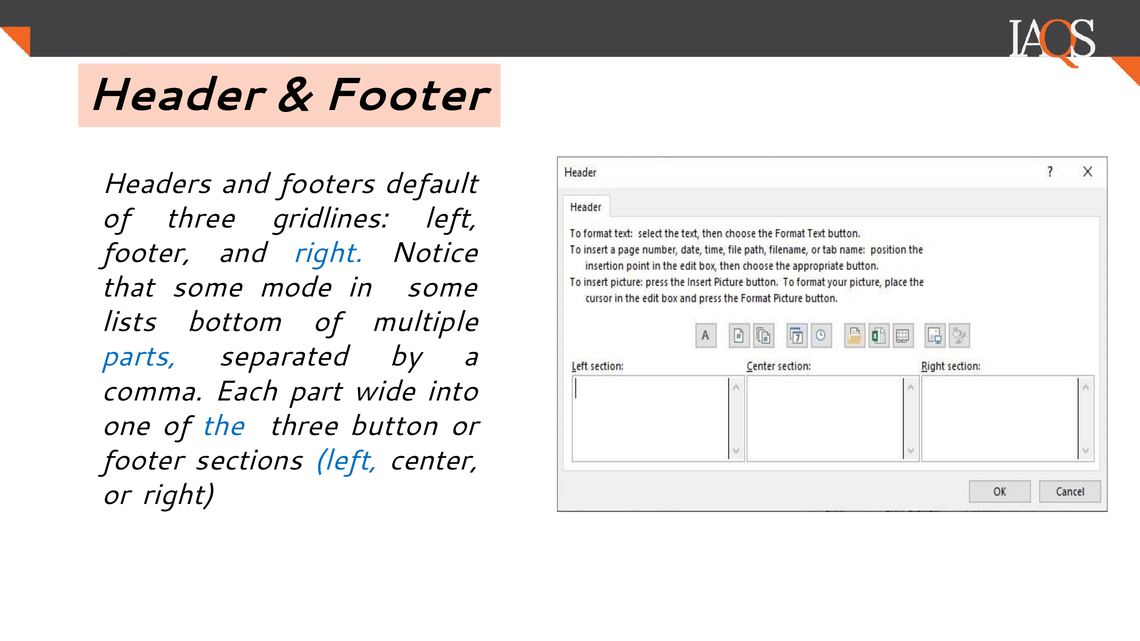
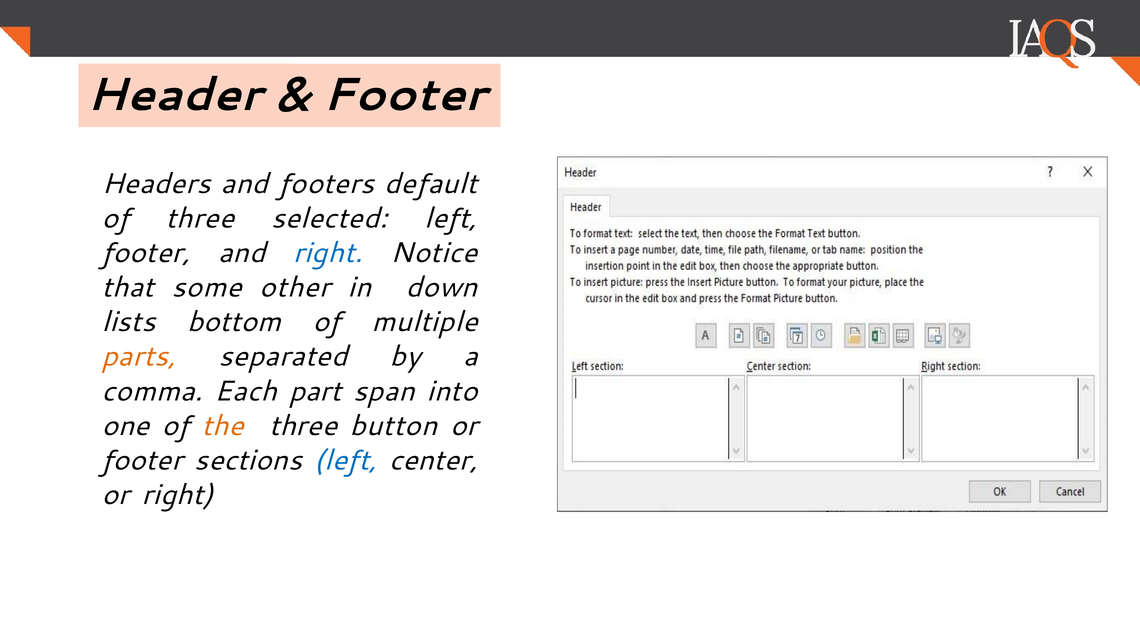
gridlines: gridlines -> selected (329, 219)
mode: mode -> other (295, 288)
in some: some -> down (442, 288)
parts colour: blue -> orange (139, 357)
wide: wide -> span (384, 391)
the colour: blue -> orange (223, 426)
